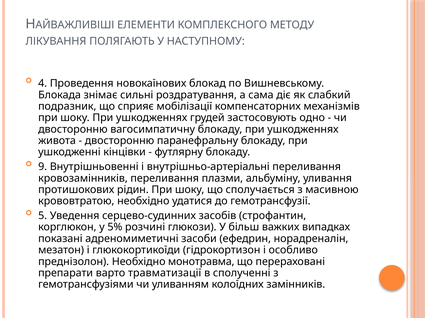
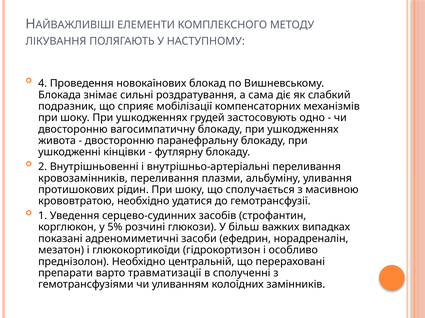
9: 9 -> 2 (43, 167)
5: 5 -> 1 (43, 216)
монотравма: монотравма -> центральній (201, 262)
